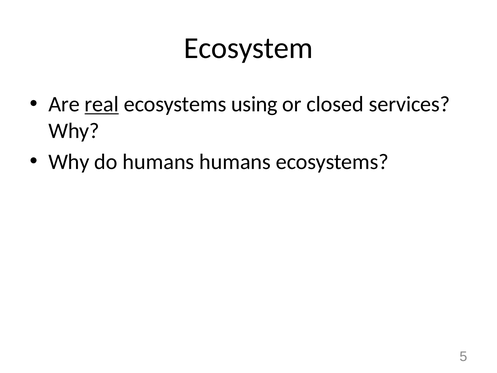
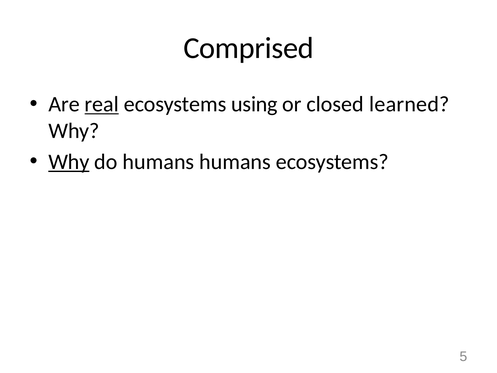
Ecosystem: Ecosystem -> Comprised (249, 48)
services: services -> learned (409, 104)
Why underline: none -> present (69, 162)
